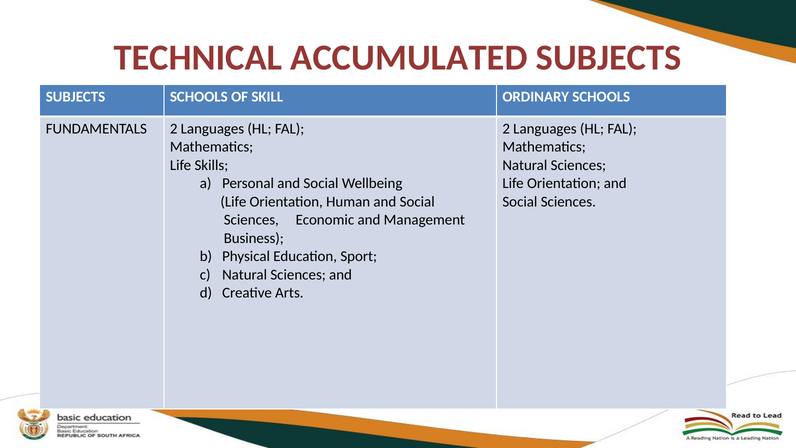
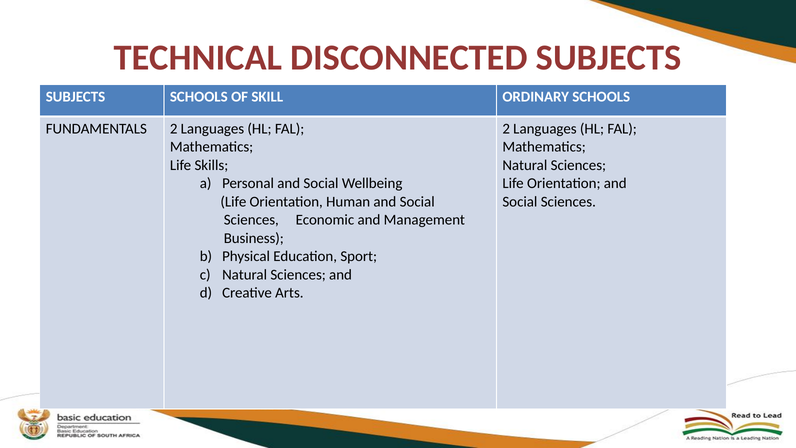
ACCUMULATED: ACCUMULATED -> DISCONNECTED (409, 58)
